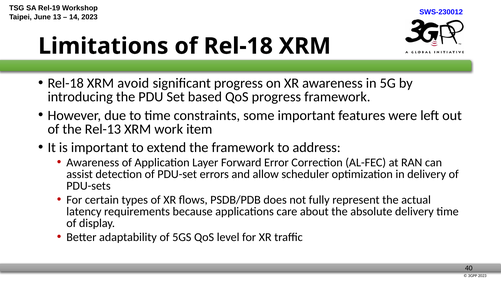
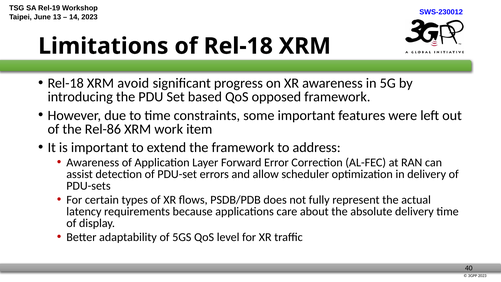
QoS progress: progress -> opposed (276, 97)
Rel-13: Rel-13 -> Rel-86 (103, 129)
